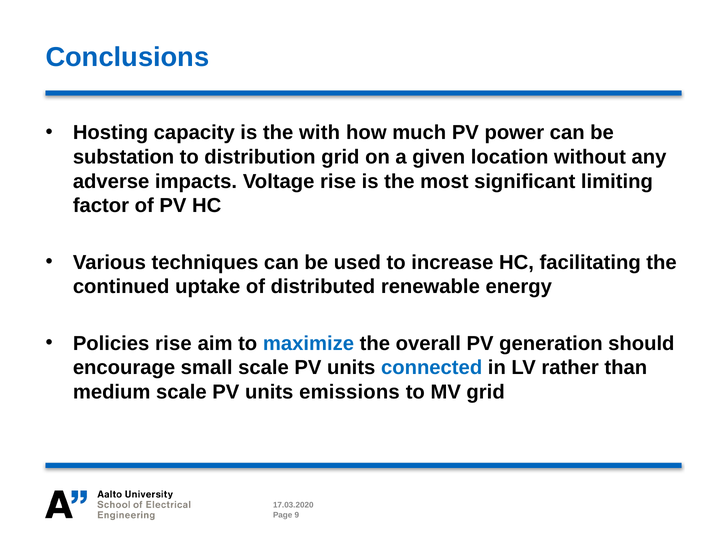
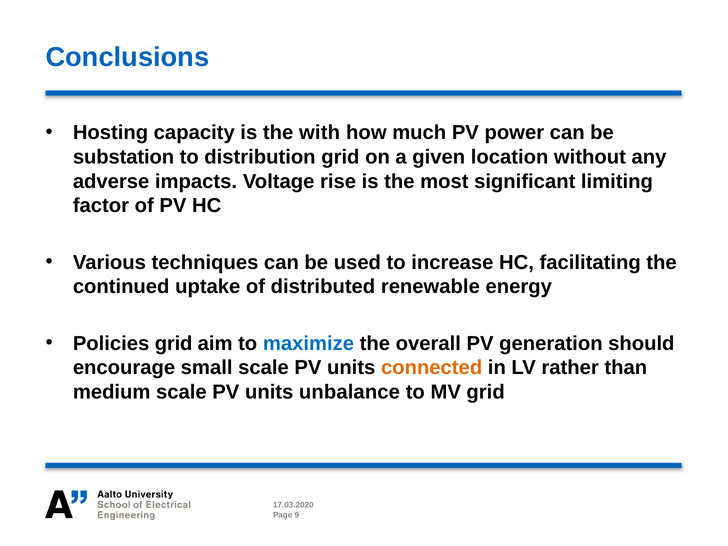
Policies rise: rise -> grid (174, 343)
connected colour: blue -> orange (432, 368)
emissions: emissions -> unbalance (349, 392)
